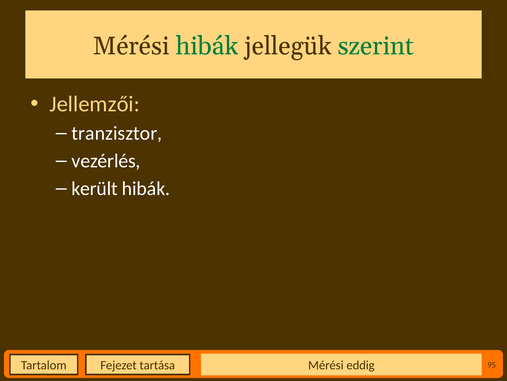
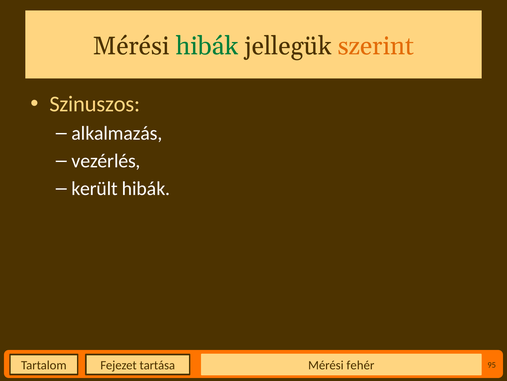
szerint colour: green -> orange (376, 46)
Jellemzői: Jellemzői -> Szinuszos (95, 104)
tranzisztor: tranzisztor -> alkalmazás (117, 133)
eddig: eddig -> fehér (360, 365)
